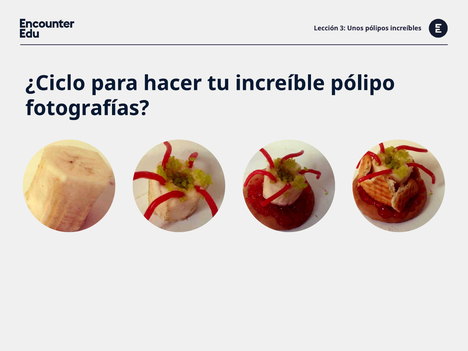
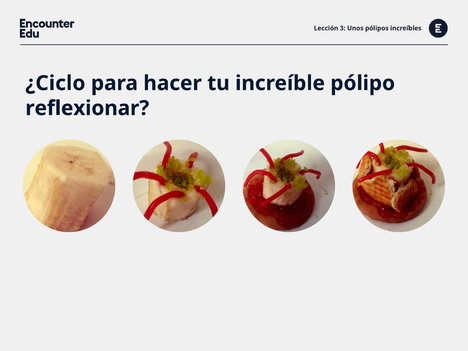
fotografías: fotografías -> reflexionar (87, 108)
